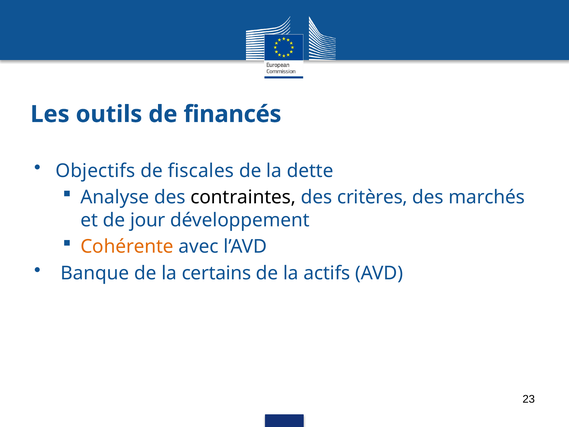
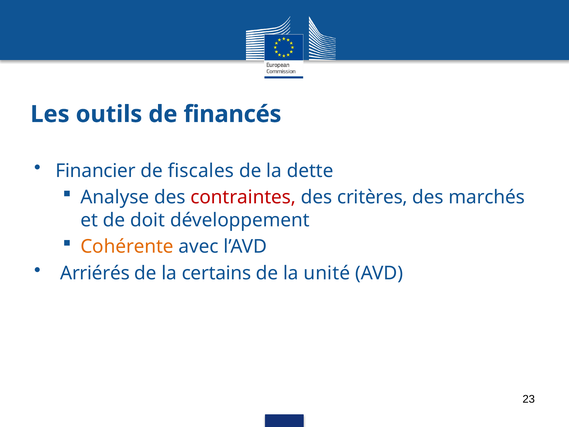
Objectifs: Objectifs -> Financier (96, 171)
contraintes colour: black -> red (243, 197)
jour: jour -> doit (148, 220)
Banque: Banque -> Arriérés (95, 273)
actifs: actifs -> unité (327, 273)
